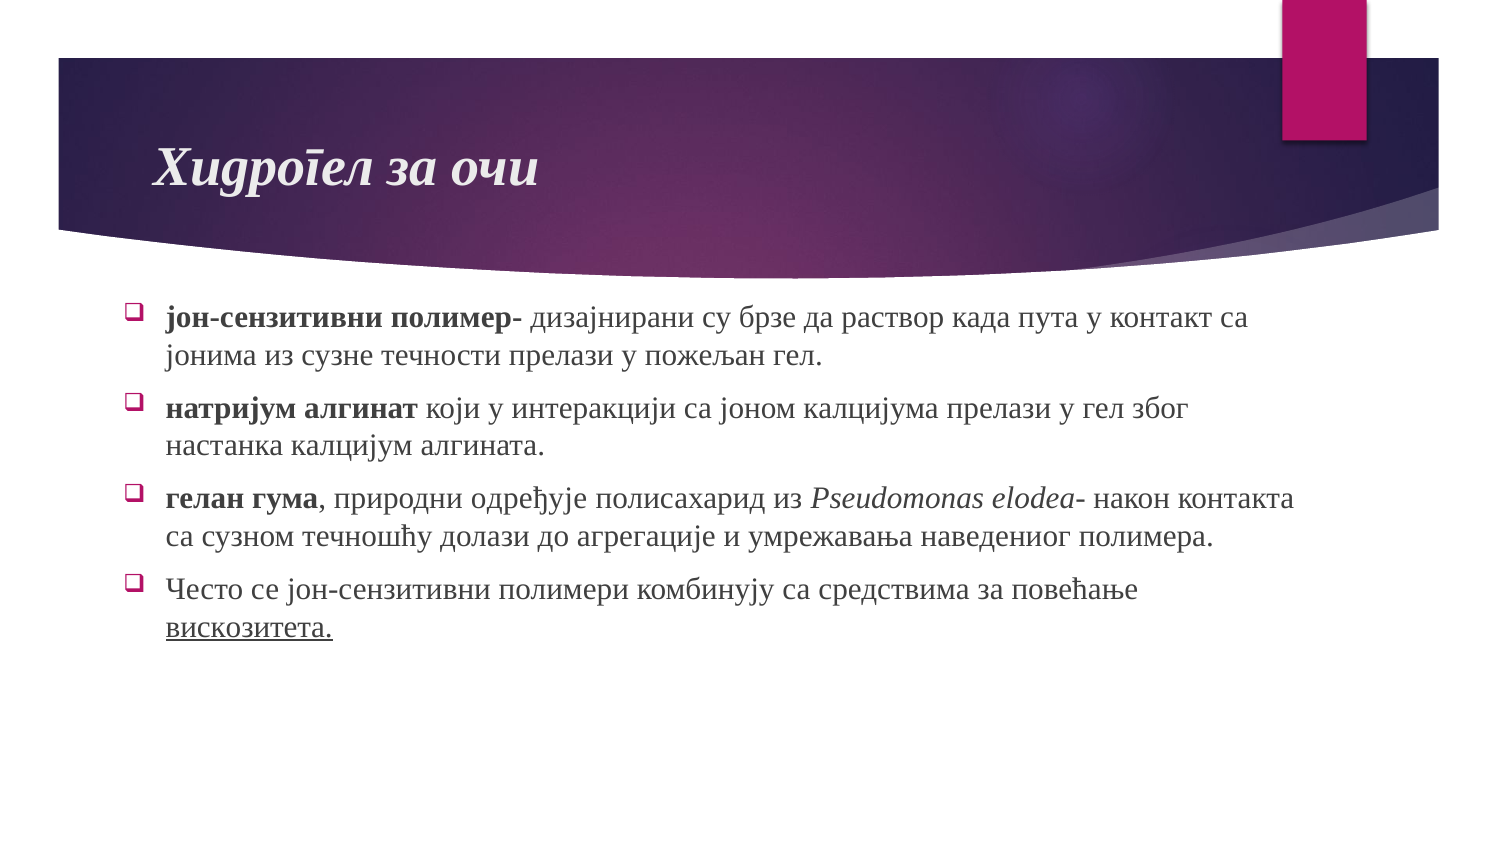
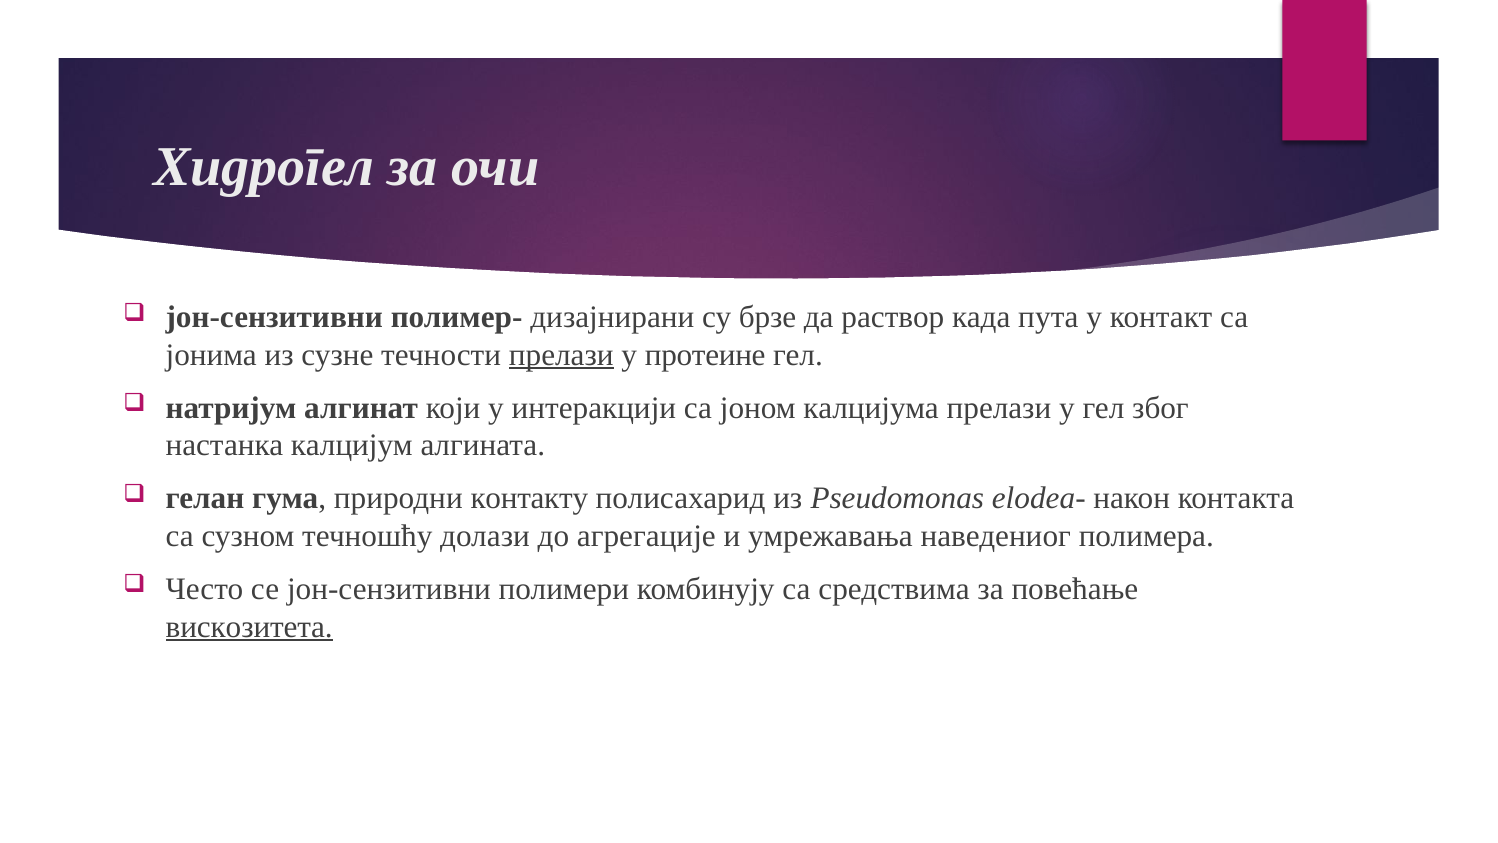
прелази underline: none -> present (561, 355)
пожељан: пожељан -> протеине (705, 355)
одређује: одређује -> контакту (529, 498)
